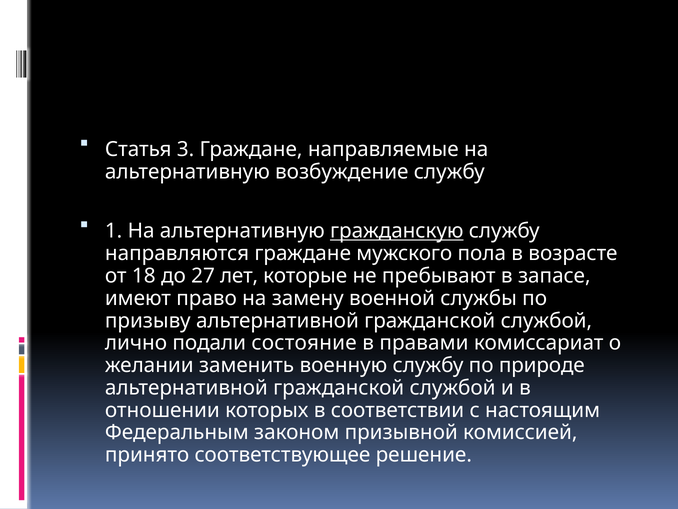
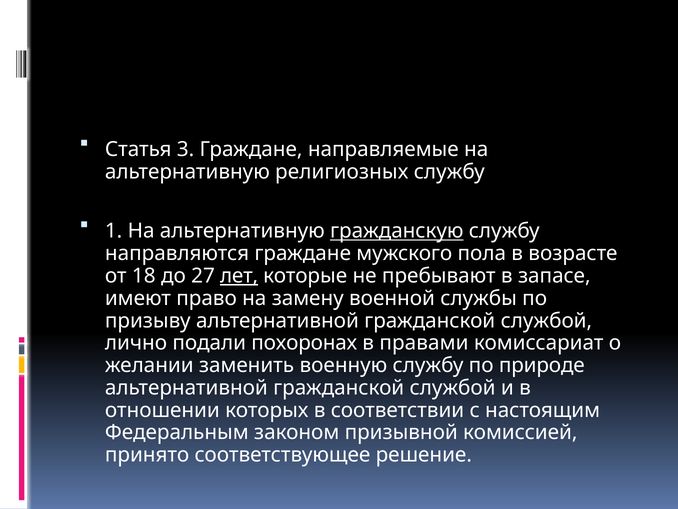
возбуждение: возбуждение -> религиозных (342, 172)
лет underline: none -> present (239, 276)
состояние: состояние -> похоронах (304, 343)
